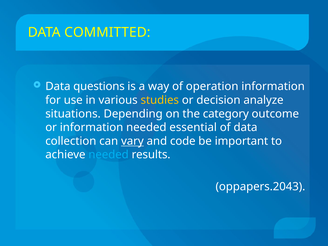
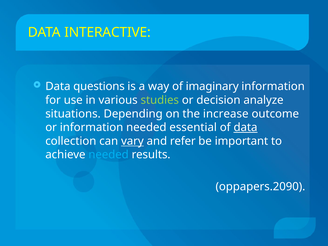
COMMITTED: COMMITTED -> INTERACTIVE (108, 32)
operation: operation -> imaginary (212, 86)
studies colour: yellow -> light green (160, 100)
category: category -> increase (226, 114)
data underline: none -> present (246, 127)
code: code -> refer (183, 141)
oppapers.2043: oppapers.2043 -> oppapers.2090 (260, 187)
